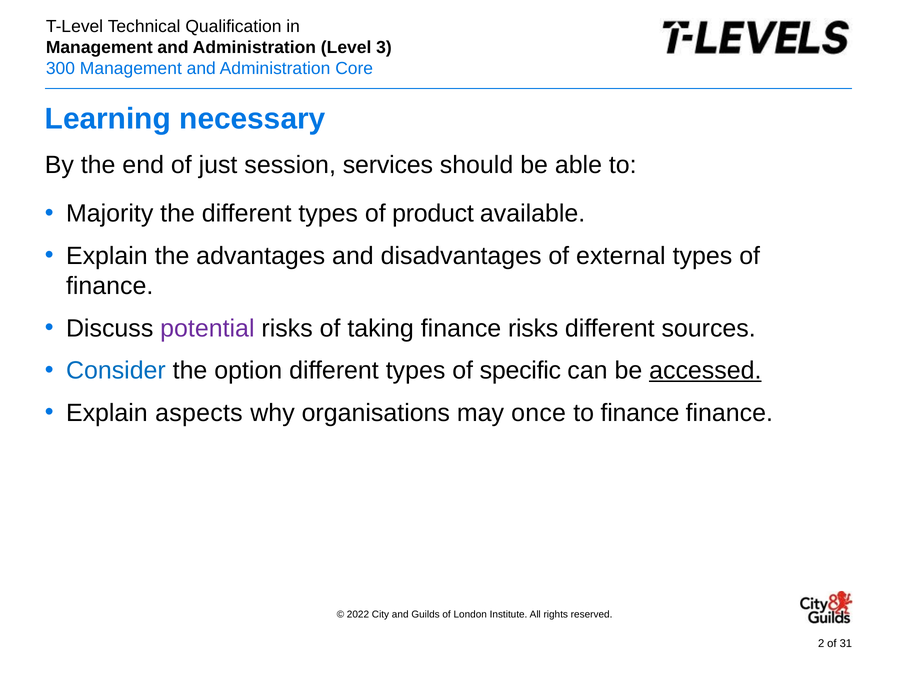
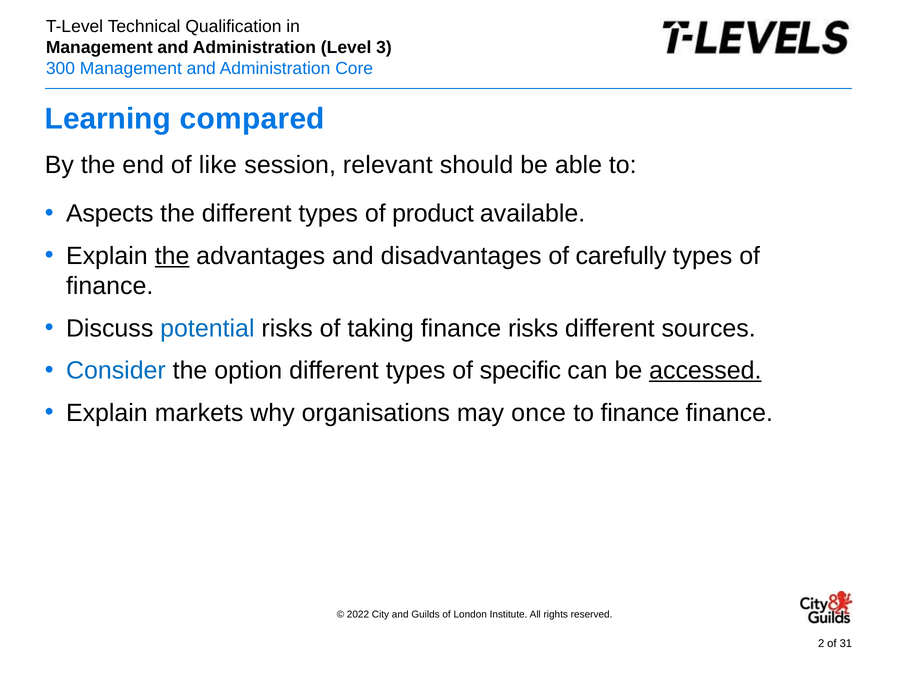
necessary: necessary -> compared (252, 119)
just: just -> like (218, 165)
services: services -> relevant (388, 165)
Majority: Majority -> Aspects (110, 214)
the underline: none -> present (172, 256)
external: external -> carefully (621, 256)
potential colour: purple -> blue (207, 328)
aspects: aspects -> markets (199, 413)
